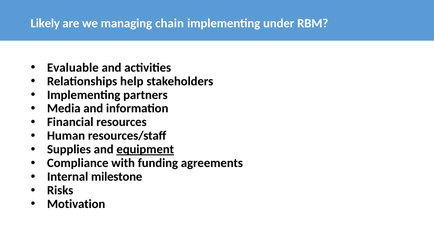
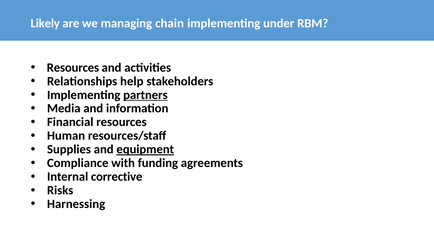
Evaluable: Evaluable -> Resources (73, 68)
partners underline: none -> present (145, 95)
milestone: milestone -> corrective (117, 177)
Motivation: Motivation -> Harnessing (76, 204)
